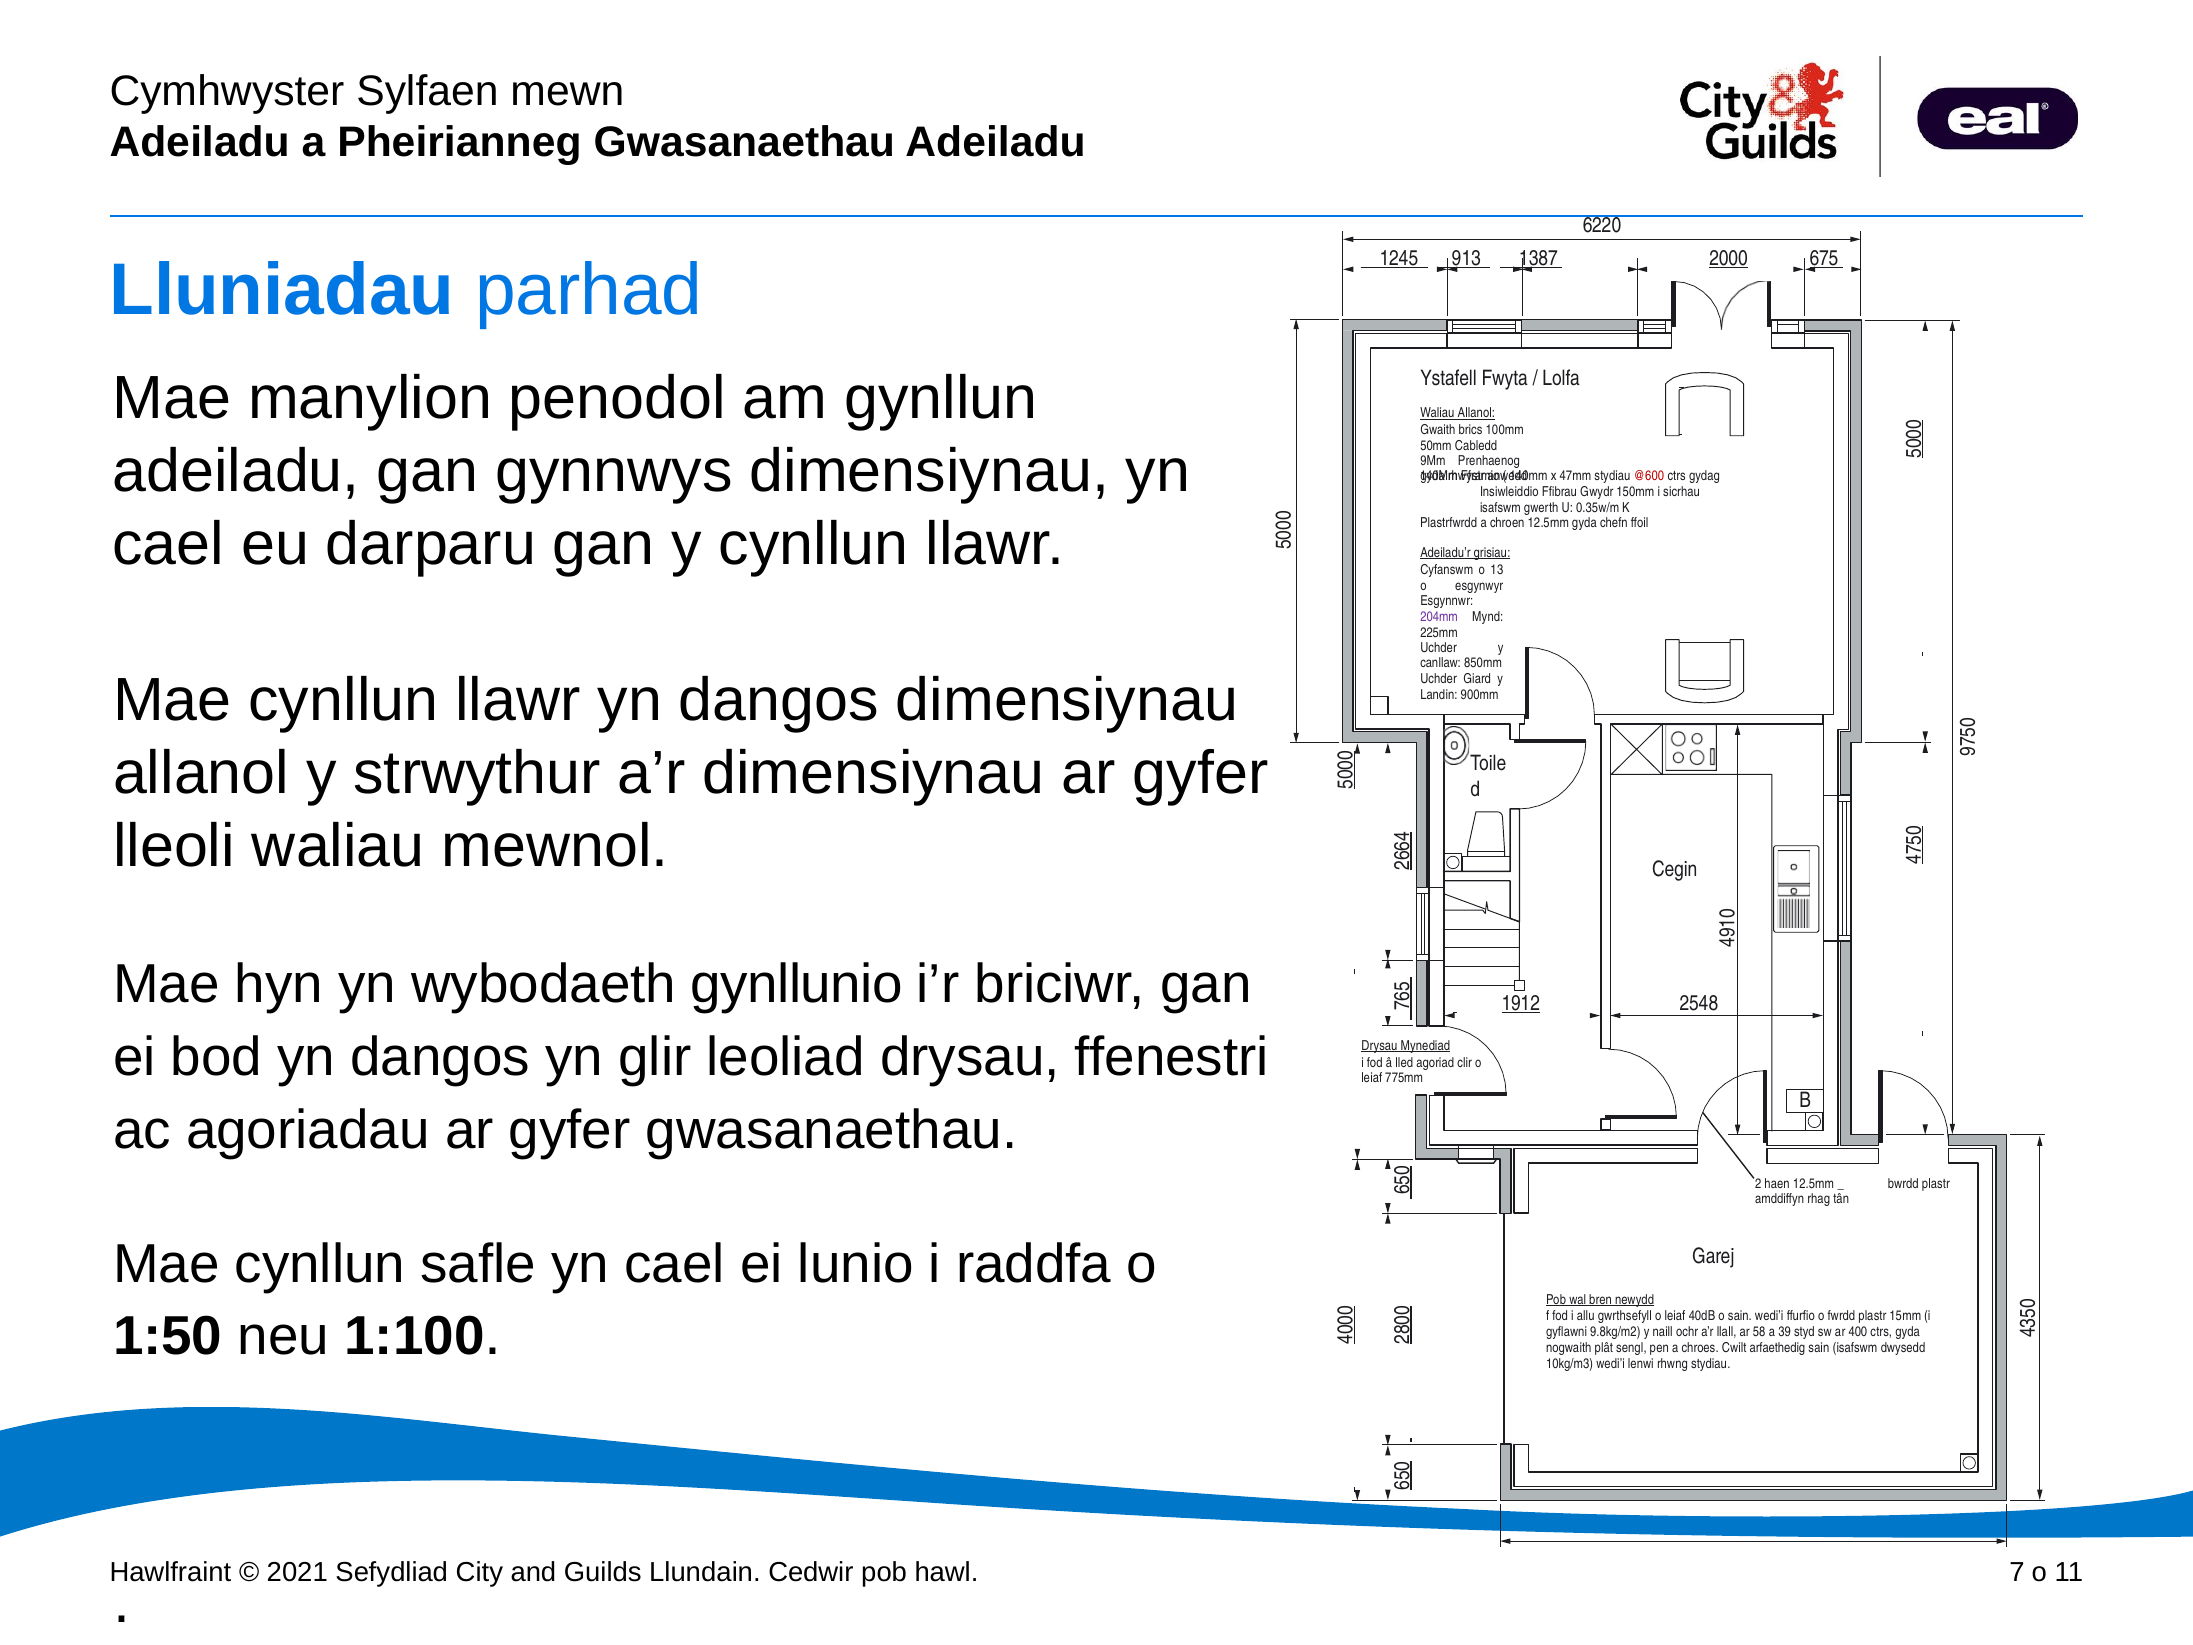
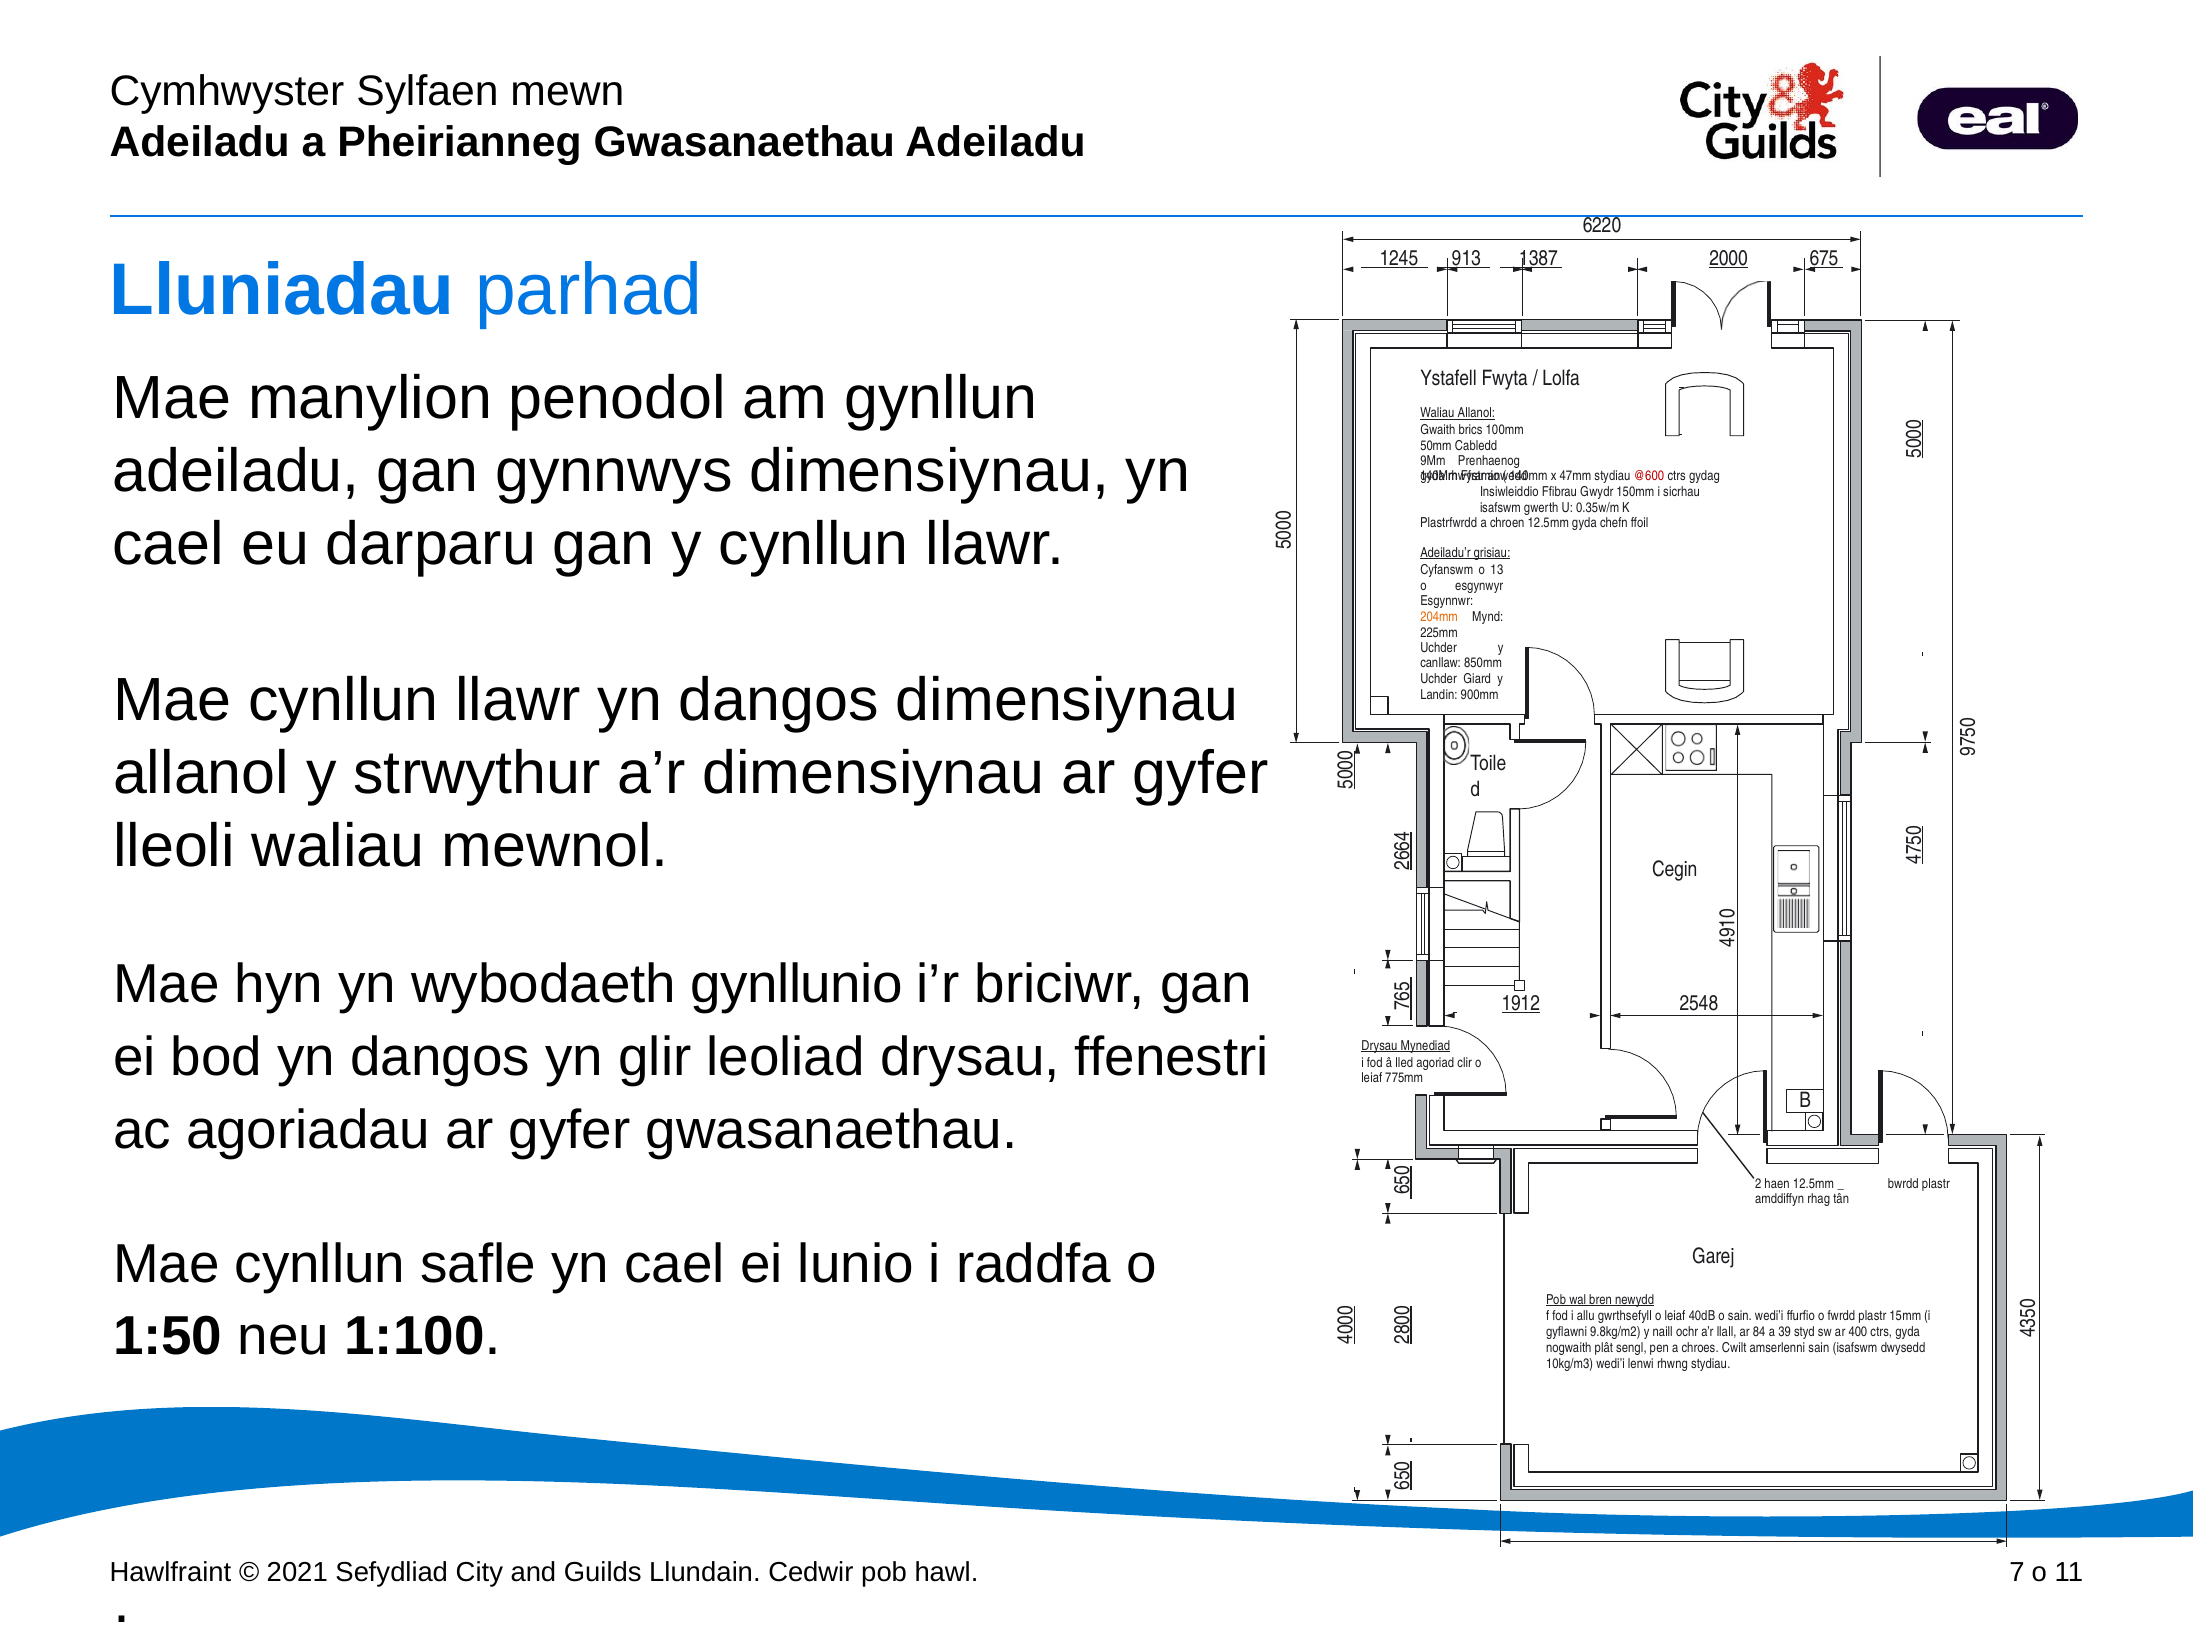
204mm colour: purple -> orange (1439, 617)
58: 58 -> 84 (1759, 1332)
arfaethedig: arfaethedig -> amserlenni (1777, 1348)
